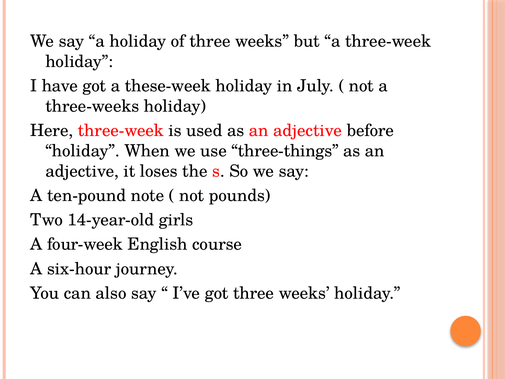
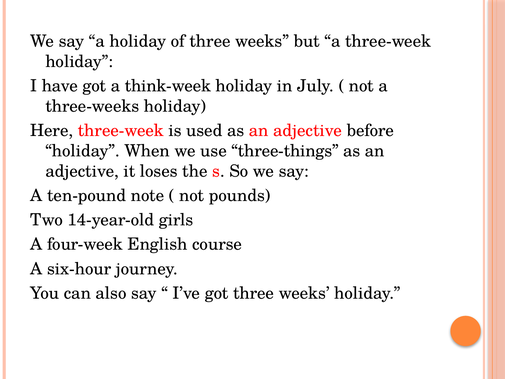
these-week: these-week -> think-week (168, 86)
